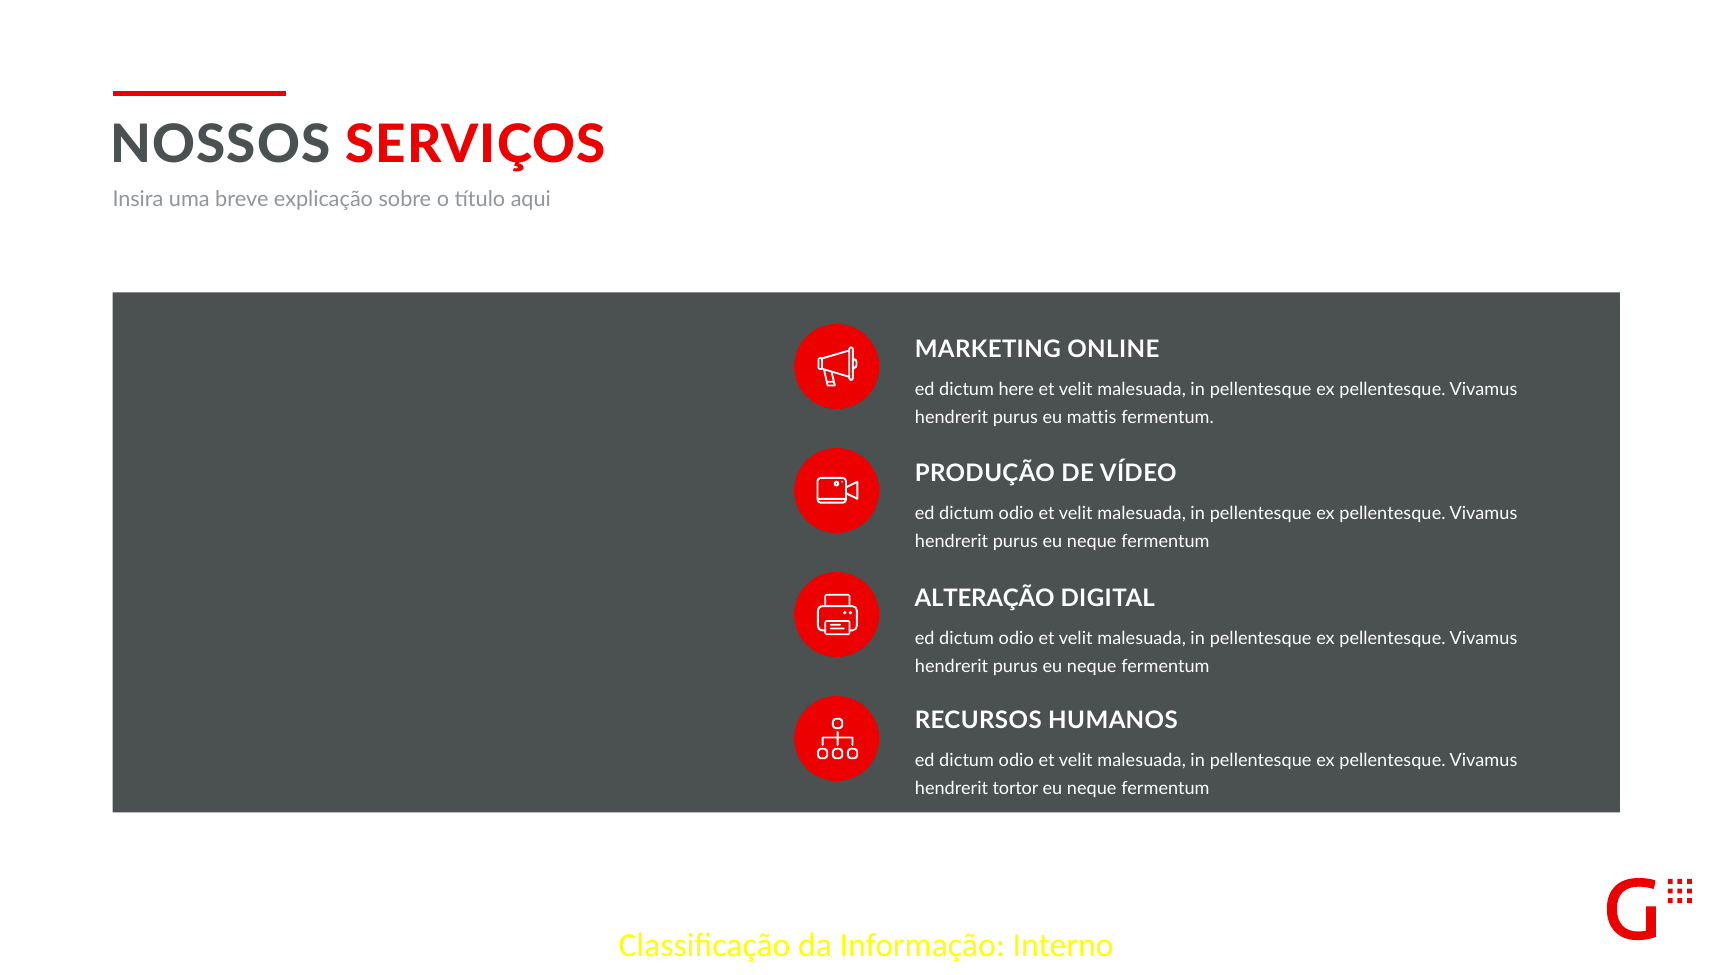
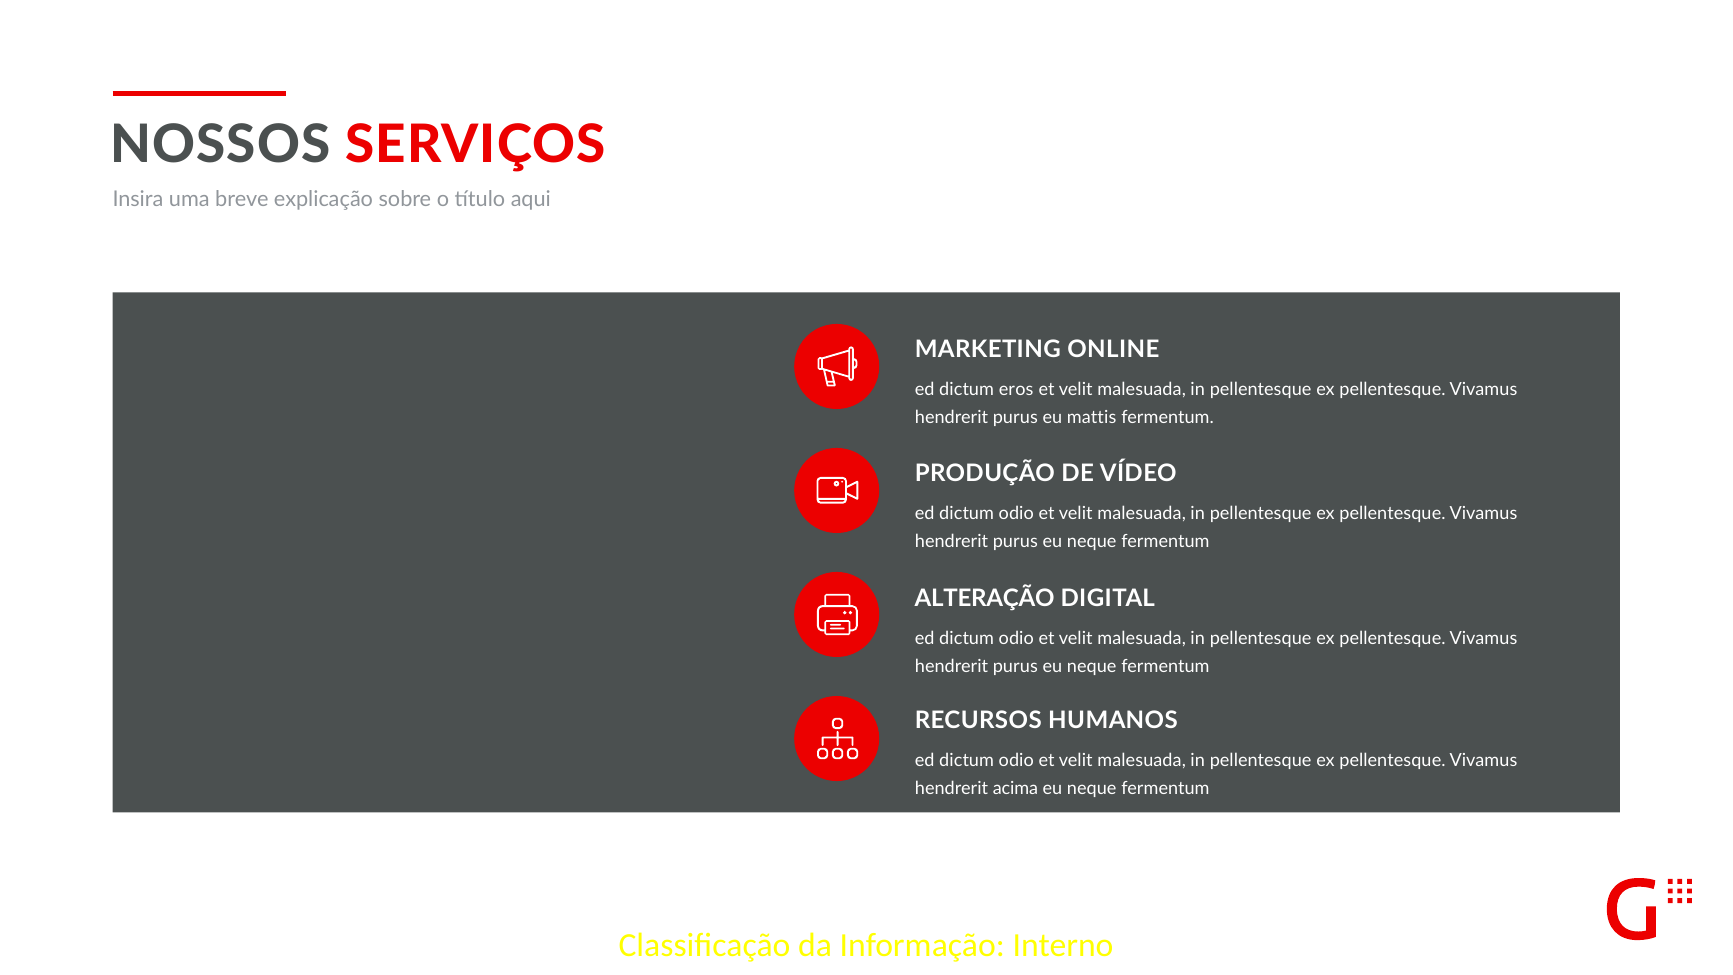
here: here -> eros (1016, 389)
tortor: tortor -> acima (1015, 789)
